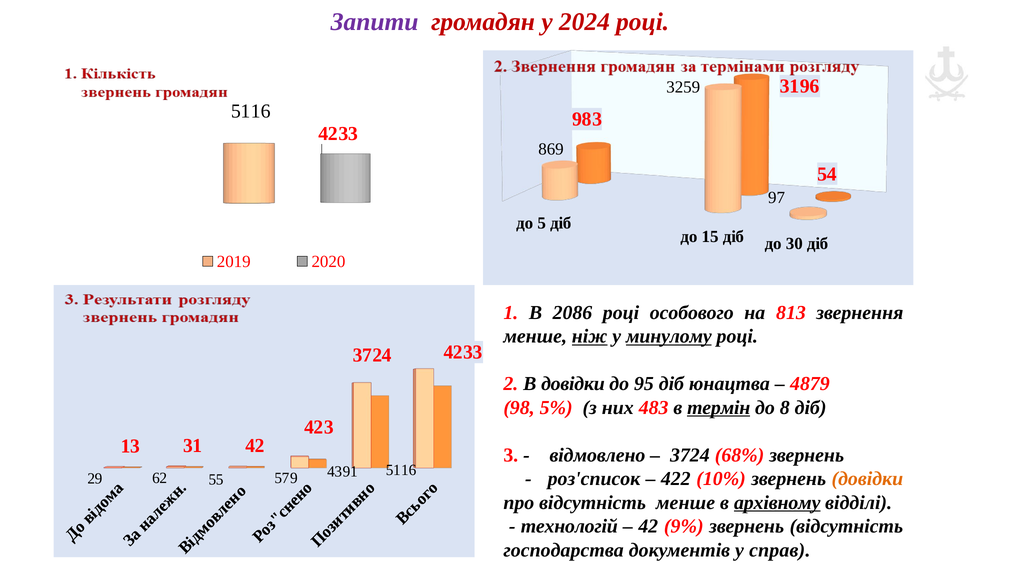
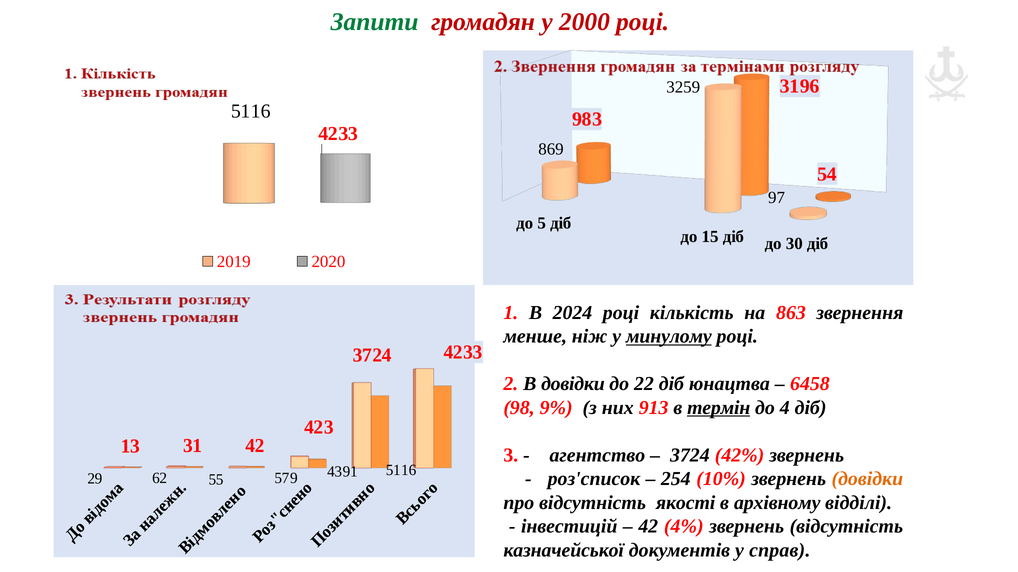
Запити colour: purple -> green (375, 22)
2024: 2024 -> 2000 (584, 22)
2086: 2086 -> 2024 (572, 313)
особового: особового -> кількість (692, 313)
813: 813 -> 863 (791, 313)
ніж underline: present -> none (590, 337)
95: 95 -> 22 (644, 384)
4879: 4879 -> 6458 (810, 384)
5%: 5% -> 9% (556, 408)
483: 483 -> 913 (654, 408)
8: 8 -> 4 (785, 408)
відмовлено: відмовлено -> агентство (597, 456)
68%: 68% -> 42% (740, 456)
422: 422 -> 254 (676, 479)
відсутність менше: менше -> якості (686, 503)
архівному underline: present -> none (777, 503)
технологій: технологій -> інвестицій (569, 527)
9%: 9% -> 4% (684, 527)
господарства: господарства -> казначейської (564, 551)
